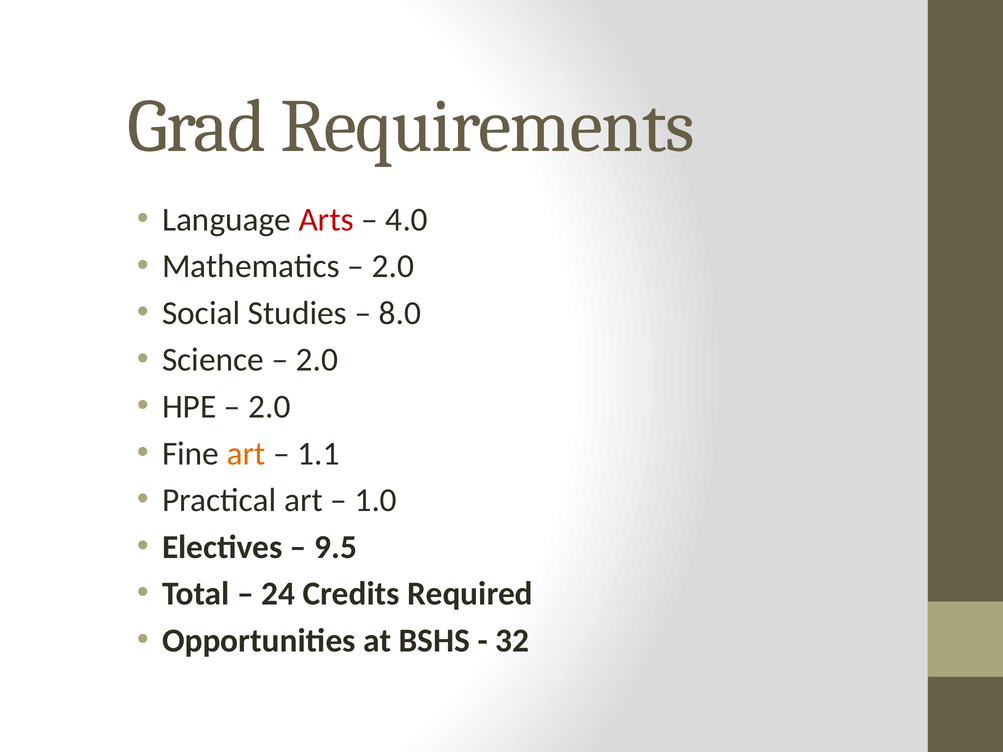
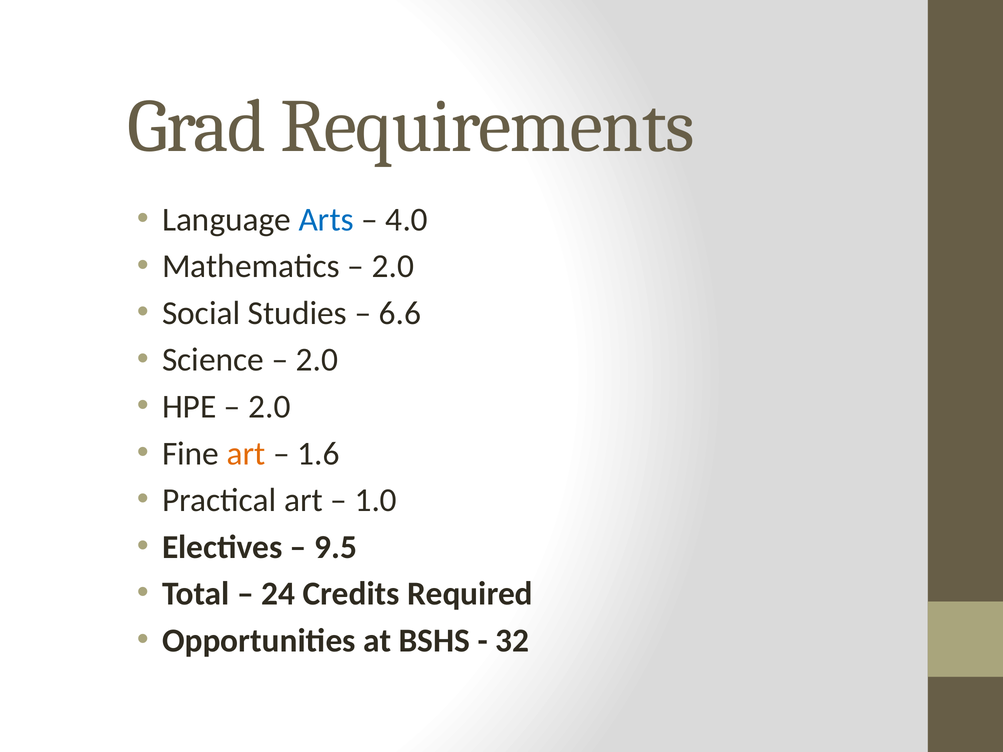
Arts colour: red -> blue (326, 220)
8.0: 8.0 -> 6.6 (400, 313)
1.1: 1.1 -> 1.6 (318, 454)
